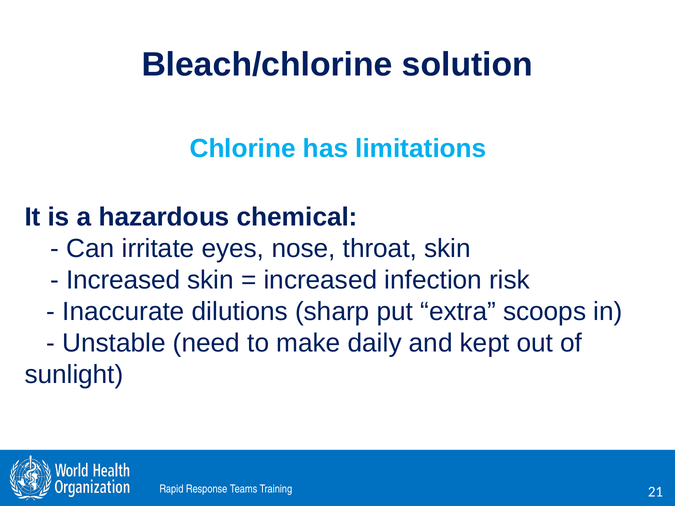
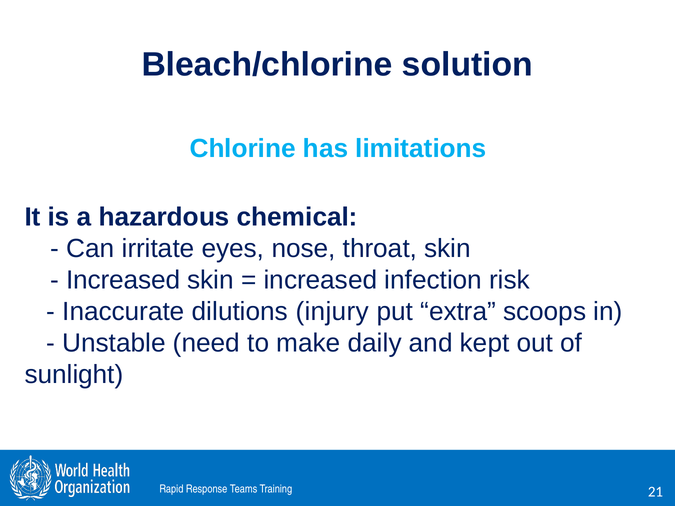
sharp: sharp -> injury (332, 312)
